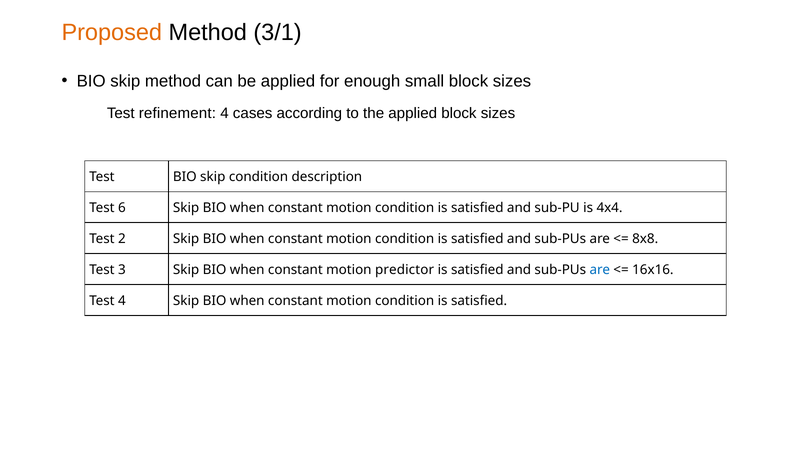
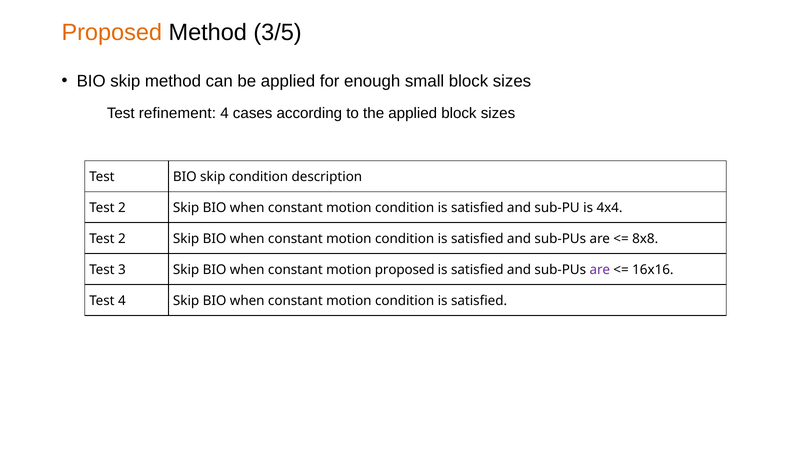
3/1: 3/1 -> 3/5 (278, 32)
6: 6 -> 2 (122, 208)
motion predictor: predictor -> proposed (405, 270)
are colour: blue -> purple (600, 270)
